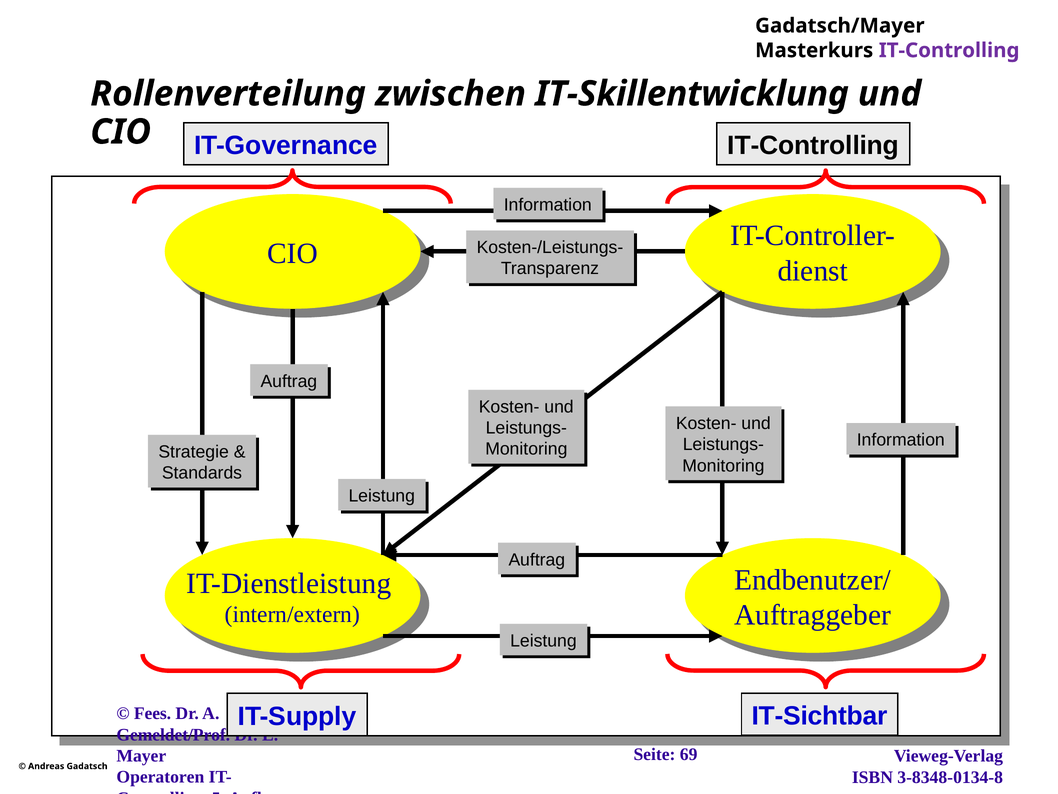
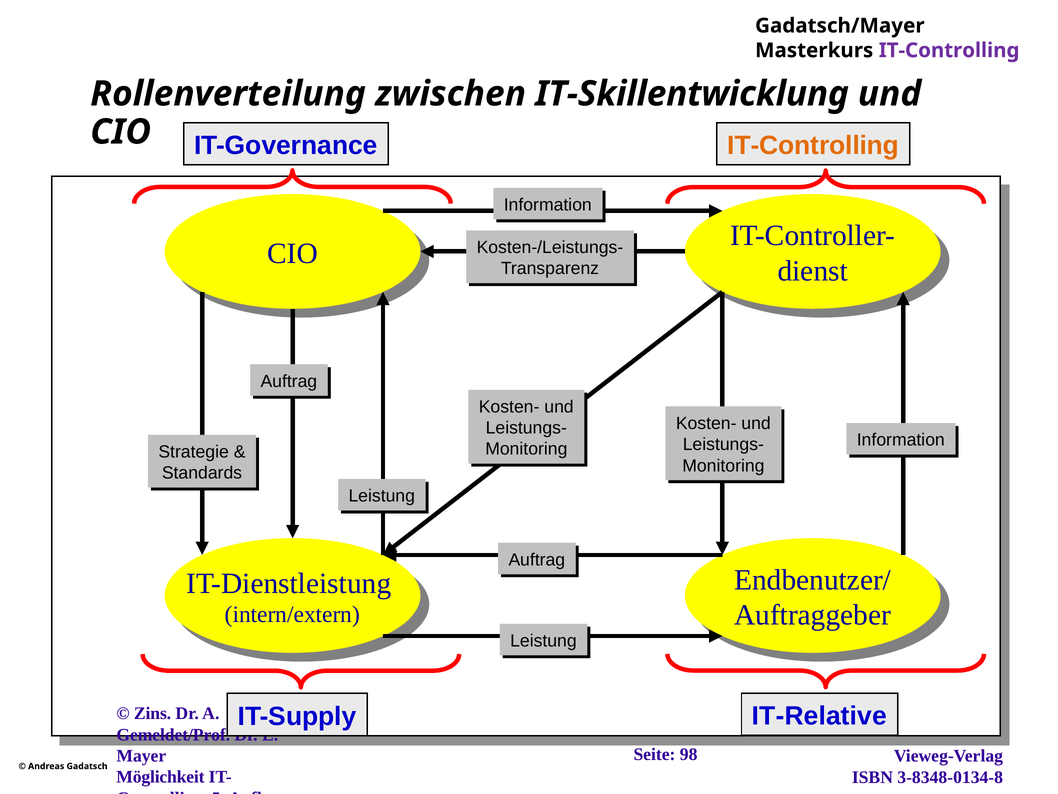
IT-Controlling colour: black -> orange (813, 146)
IT-Sichtbar: IT-Sichtbar -> IT-Relative (819, 716)
Fees: Fees -> Zins (153, 713)
69: 69 -> 98 (689, 754)
Operatoren: Operatoren -> Möglichkeit (160, 777)
